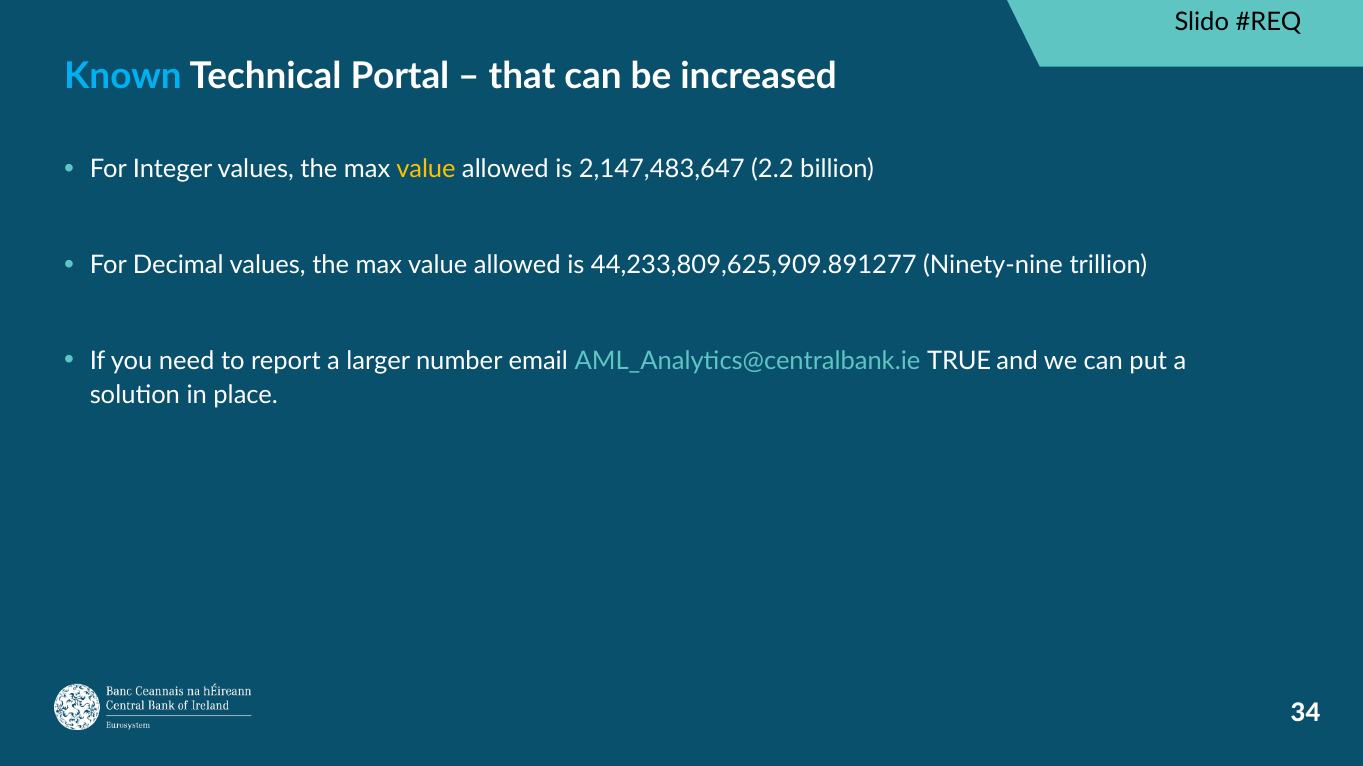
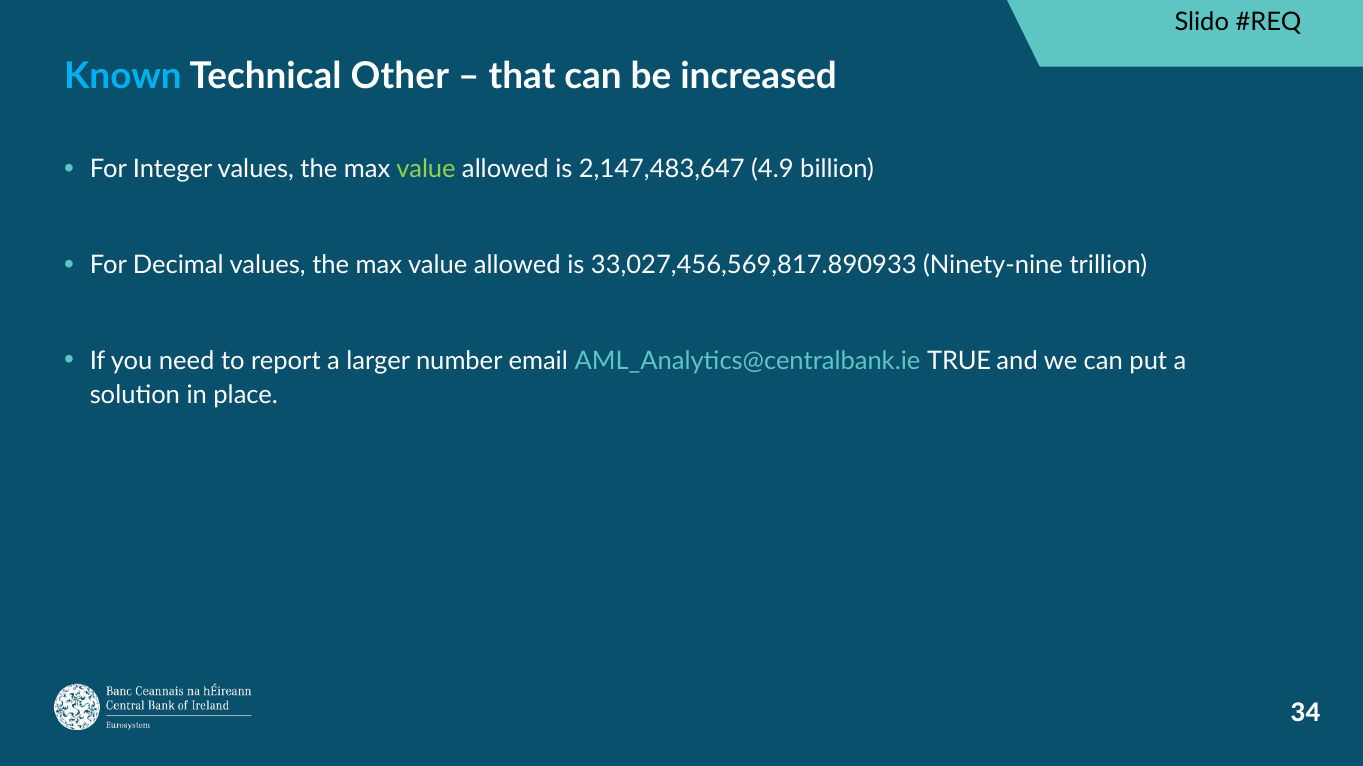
Portal: Portal -> Other (400, 77)
value colour: yellow -> light green (426, 170)
2.2: 2.2 -> 4.9 (772, 170)
44,233,809,625,909.891277: 44,233,809,625,909.891277 -> 33,027,456,569,817.890933 (754, 265)
